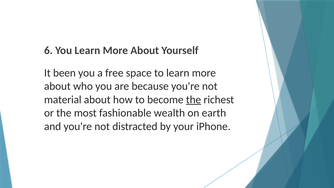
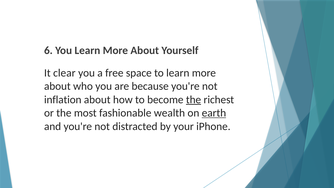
been: been -> clear (64, 73)
material: material -> inflation (63, 100)
earth underline: none -> present (214, 113)
